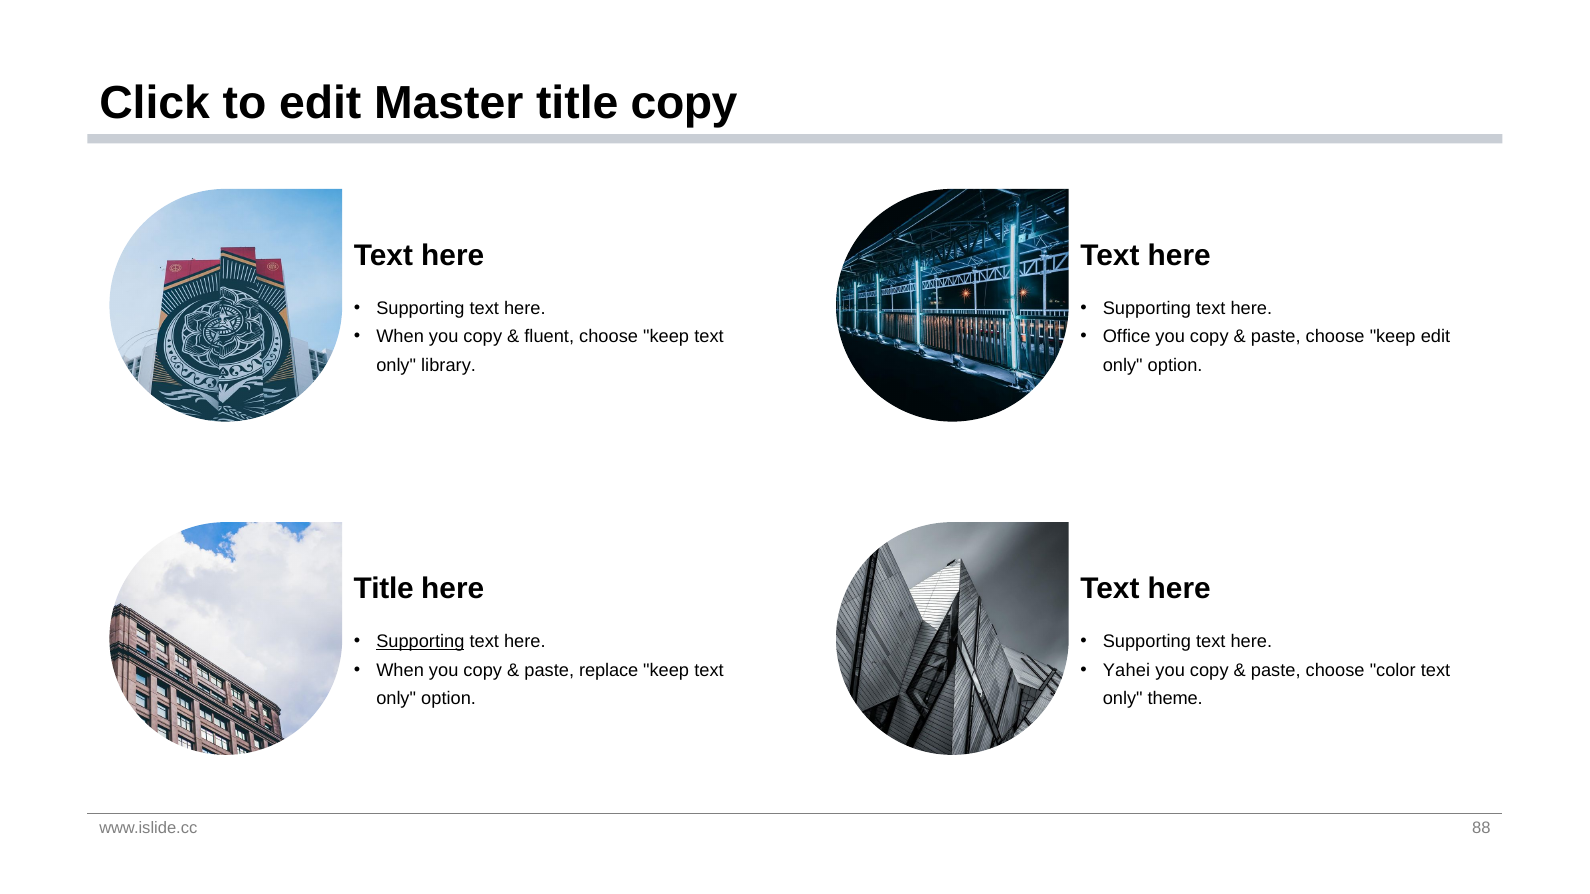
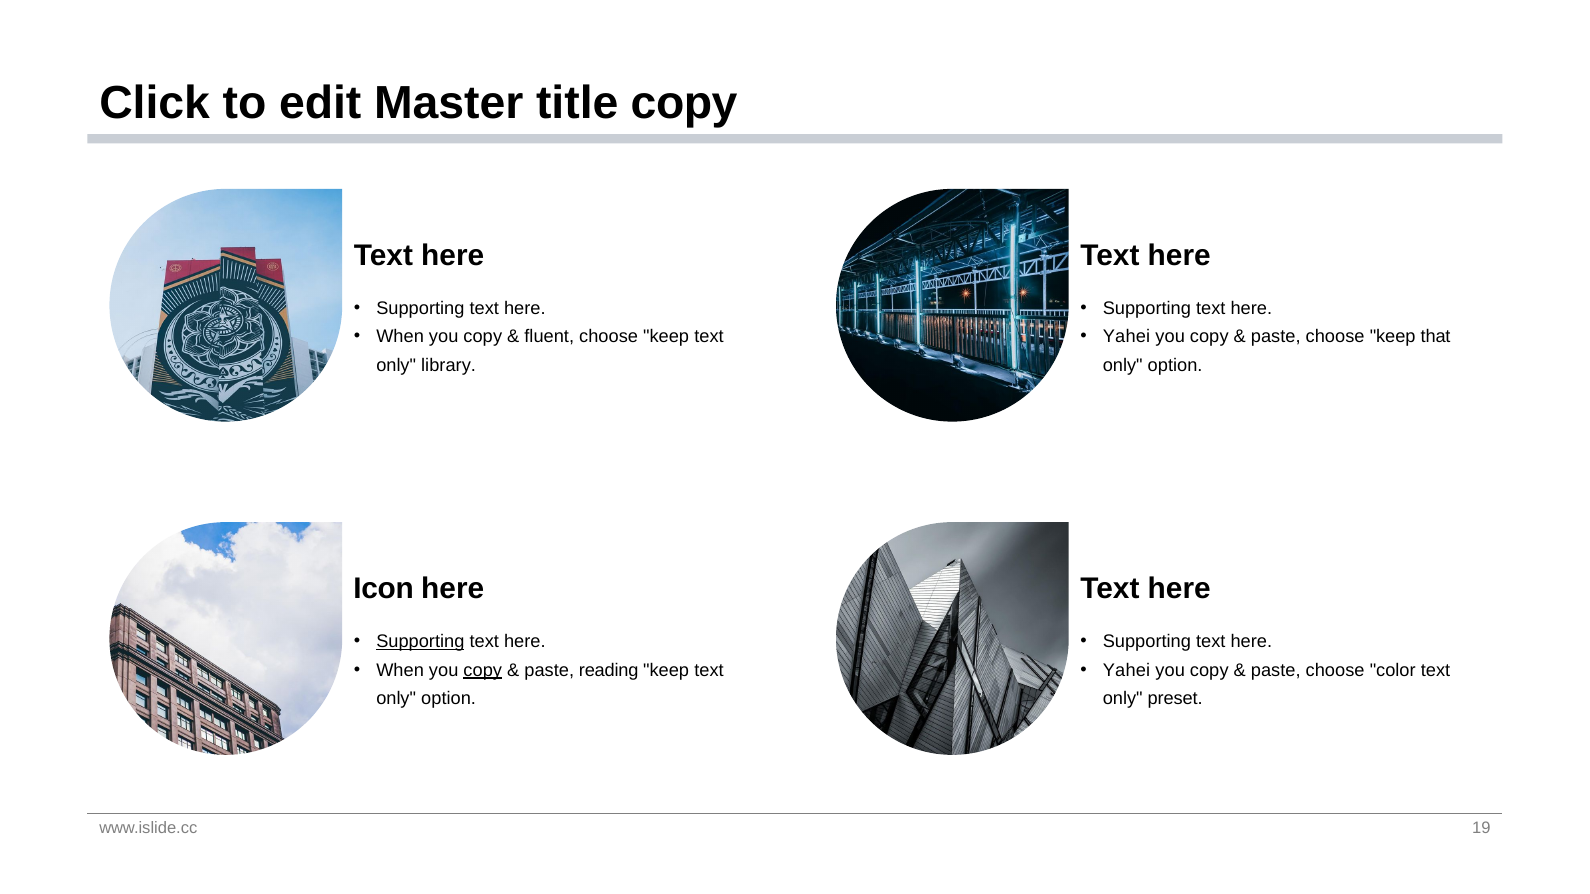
Office: Office -> Yahei (1127, 337)
keep edit: edit -> that (1436, 337)
Title: Title -> Icon (384, 589)
copy underline: none -> present (483, 670)
replace: replace -> reading (609, 670)
theme: theme -> preset (1175, 699)
88: 88 -> 19 (1481, 828)
